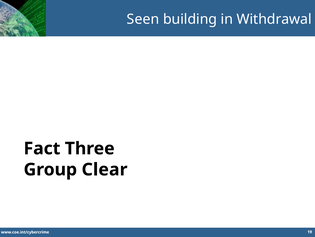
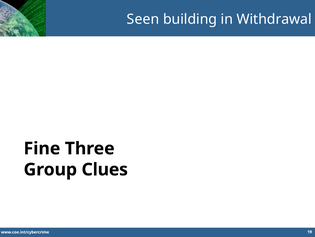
Fact: Fact -> Fine (42, 148)
Clear: Clear -> Clues (105, 169)
